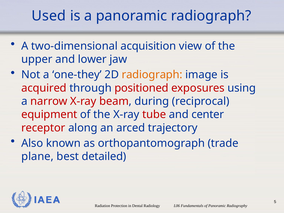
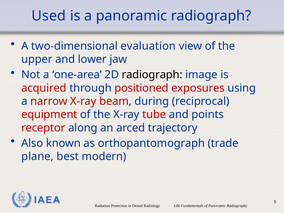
acquisition: acquisition -> evaluation (148, 46)
one-they: one-they -> one-area (77, 75)
radiograph colour: orange -> black (152, 75)
center: center -> points (208, 115)
detailed: detailed -> modern (104, 157)
